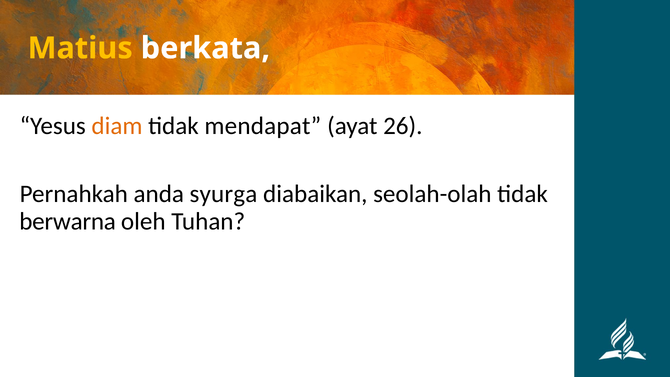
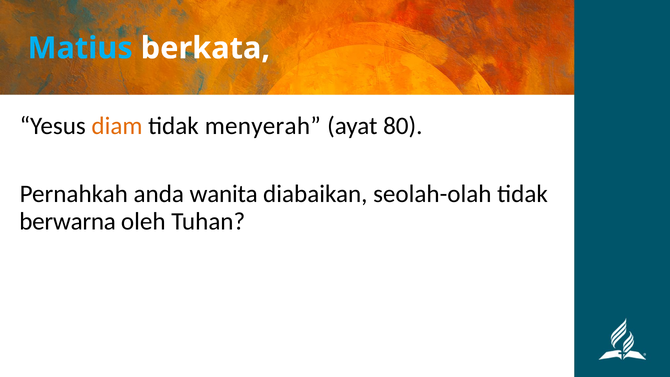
Matius colour: yellow -> light blue (80, 48)
mendapat: mendapat -> menyerah (263, 126)
26: 26 -> 80 (403, 126)
syurga: syurga -> wanita (224, 194)
